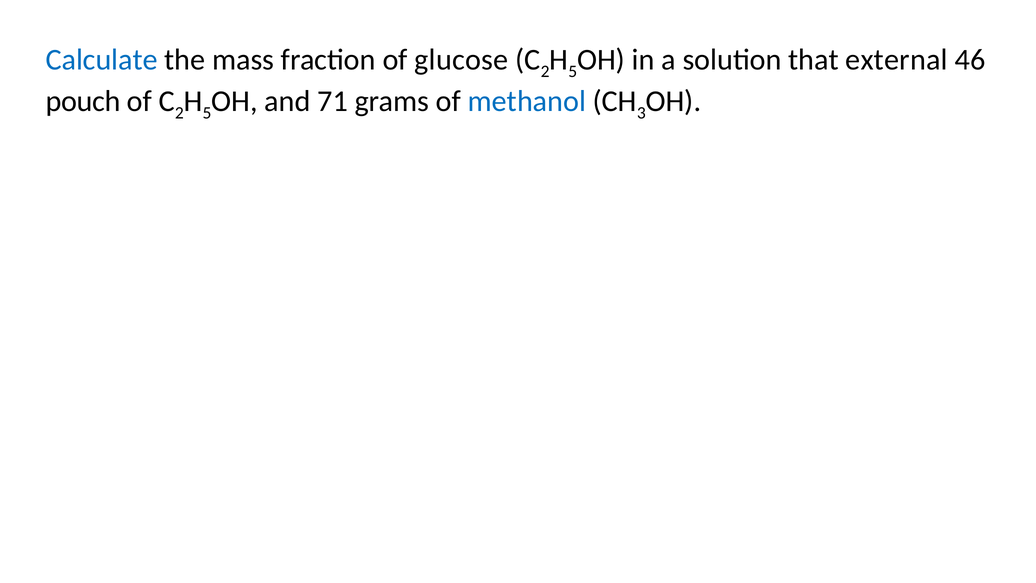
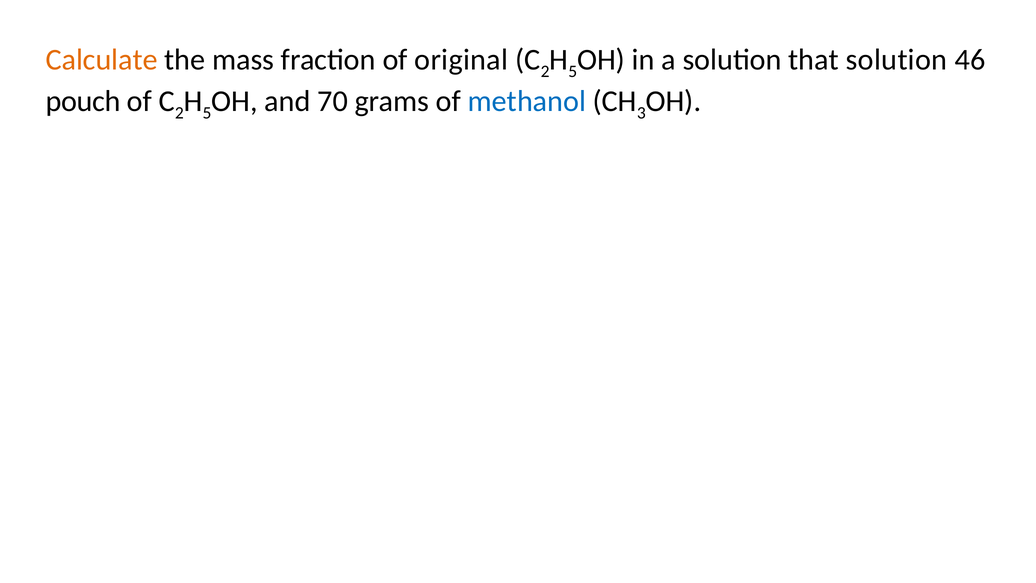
Calculate colour: blue -> orange (102, 60)
glucose: glucose -> original (461, 60)
that external: external -> solution (897, 60)
71: 71 -> 70 (333, 101)
